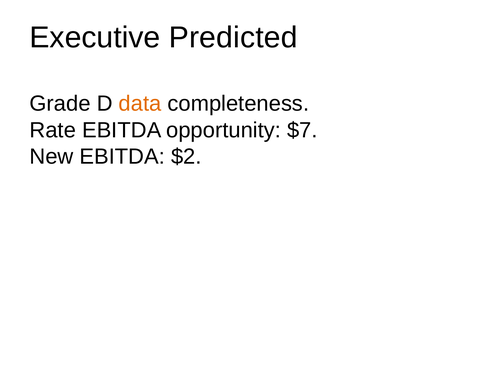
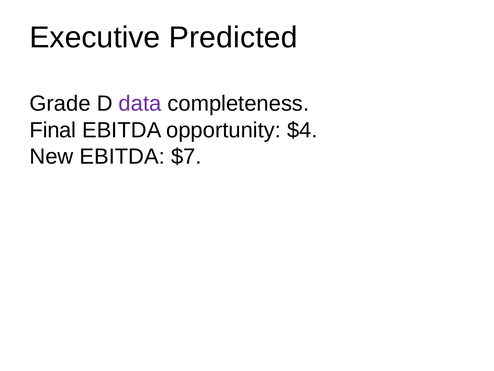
data colour: orange -> purple (140, 104)
Rate: Rate -> Final (53, 130)
$7: $7 -> $4 (302, 130)
$2: $2 -> $7 (186, 156)
